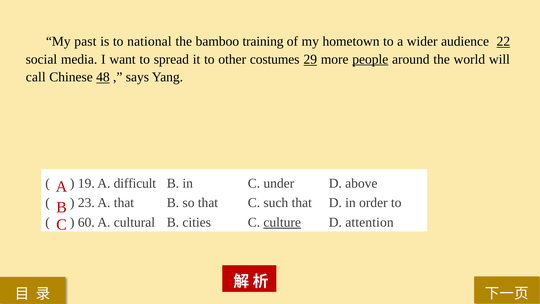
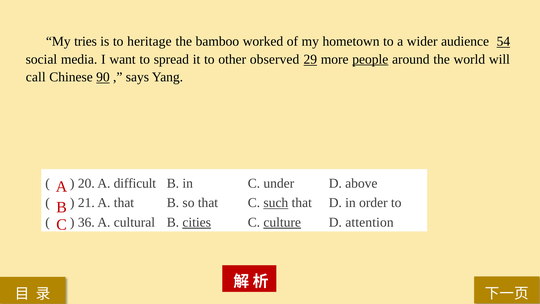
past: past -> tries (86, 41)
national: national -> heritage (149, 41)
training: training -> worked (263, 41)
22: 22 -> 54 (503, 41)
costumes: costumes -> observed (275, 59)
48: 48 -> 90 (103, 77)
19: 19 -> 20 (86, 183)
23: 23 -> 21 (86, 203)
such underline: none -> present (276, 203)
60: 60 -> 36 (86, 222)
cities underline: none -> present (197, 222)
